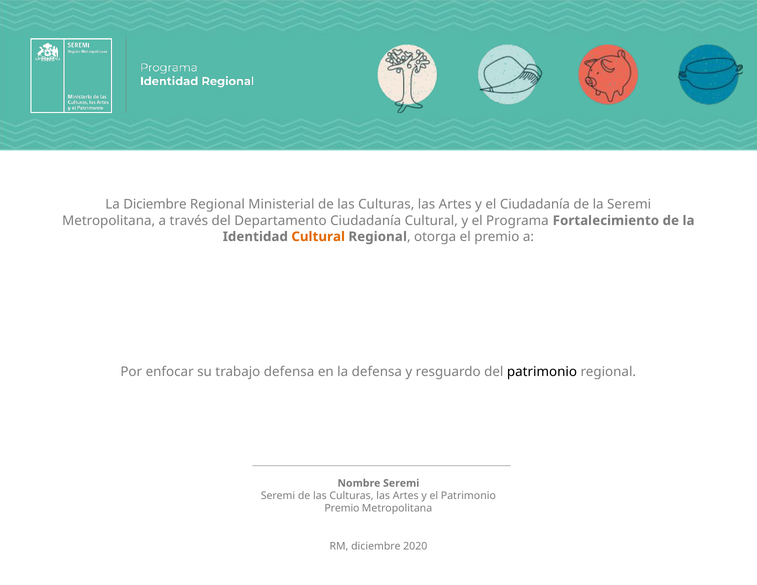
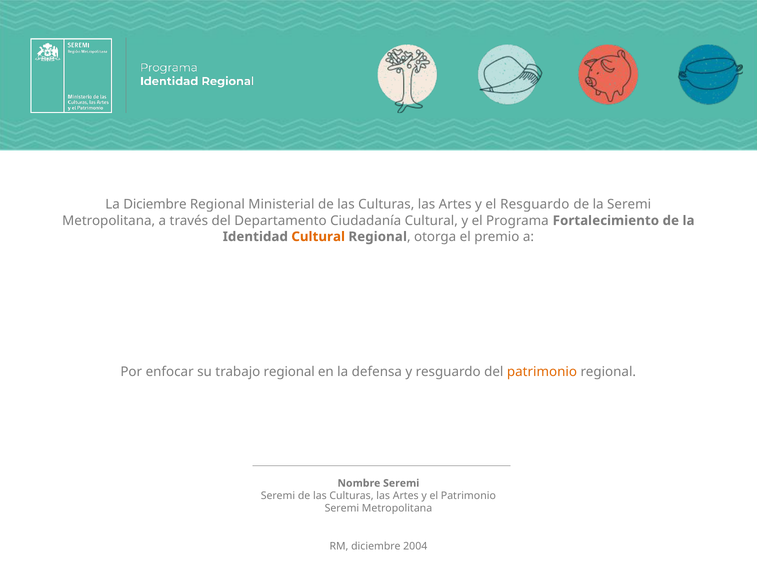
el Ciudadanía: Ciudadanía -> Resguardo (535, 205)
trabajo defensa: defensa -> regional (289, 372)
patrimonio colour: black -> orange (542, 372)
Premio: Premio -> Seremi (342, 508)
2020: 2020 -> 2004 (415, 546)
